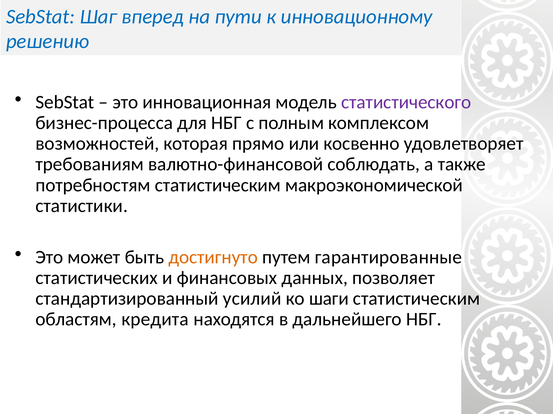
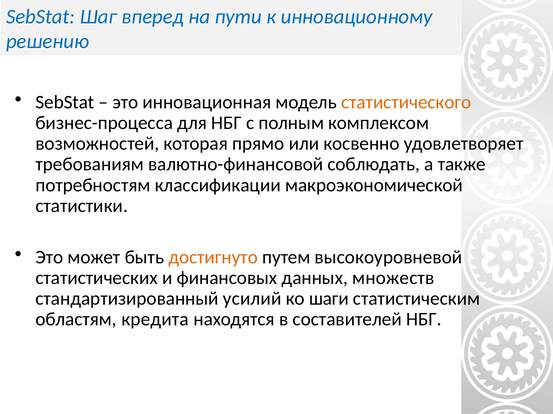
статистического colour: purple -> orange (406, 102)
потребностям статистическим: статистическим -> классификации (218, 185)
гарантированные: гарантированные -> высокоуровневой (389, 258)
позволяет: позволяет -> множеств (393, 278)
дальнейшего: дальнейшего -> составителей (347, 320)
